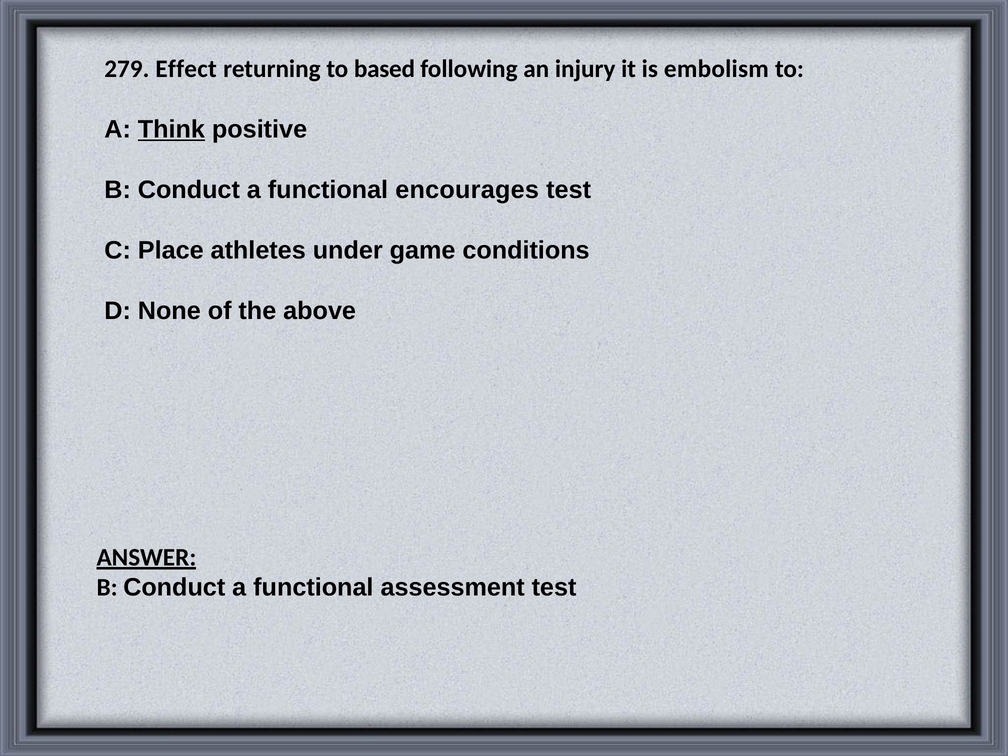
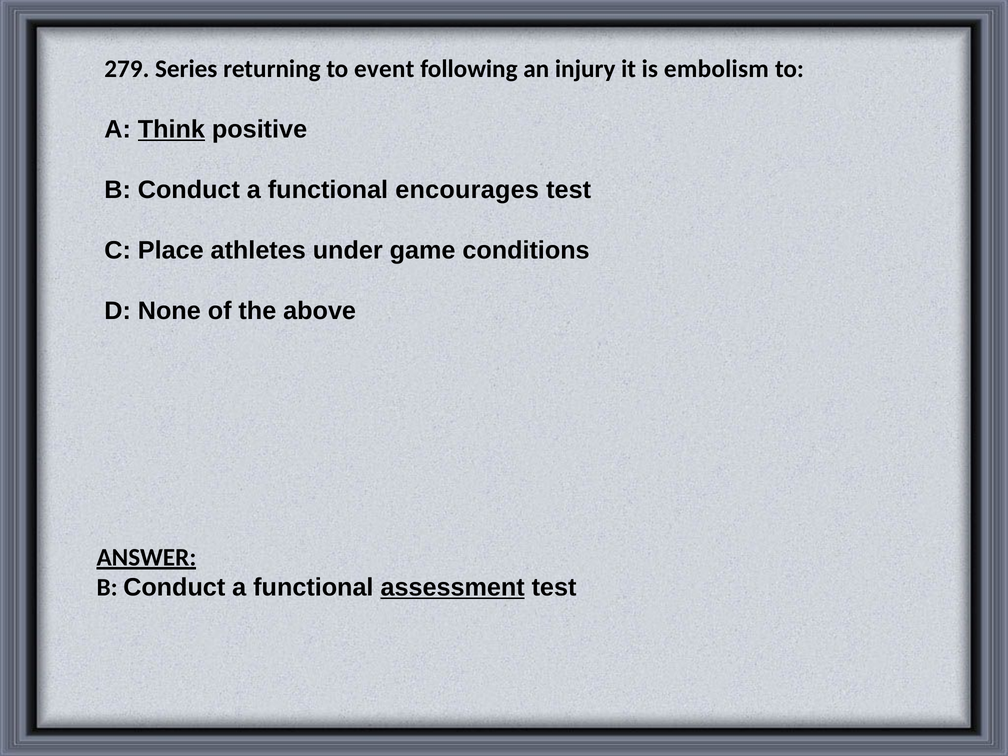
Effect: Effect -> Series (186, 69)
based: based -> event (384, 69)
assessment underline: none -> present (453, 588)
